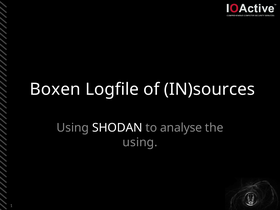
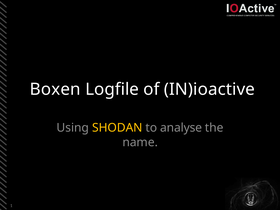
IN)sources: IN)sources -> IN)ioactive (209, 89)
SHODAN colour: white -> yellow (117, 128)
using: using -> name (140, 142)
